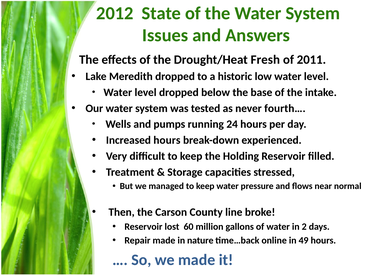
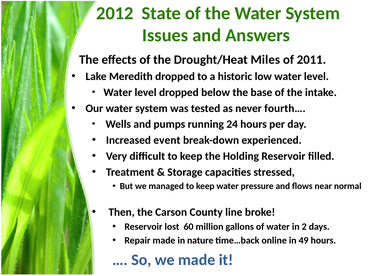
Fresh: Fresh -> Miles (265, 60)
Increased hours: hours -> event (167, 140)
